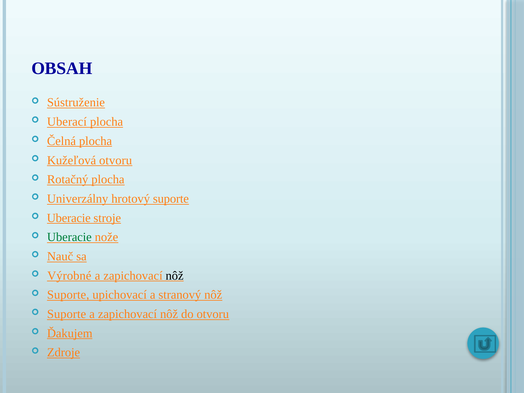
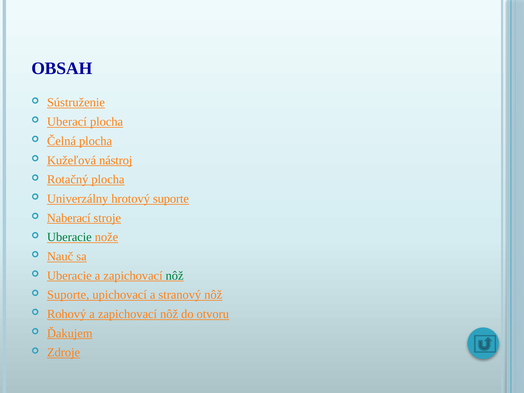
Kužeľová otvoru: otvoru -> nástroj (116, 160)
Uberacie: Uberacie -> Naberací (69, 218)
Výrobné: Výrobné -> Uberacie (69, 276)
nôž colour: black -> green (175, 276)
Suporte: Suporte -> Rohový (67, 314)
